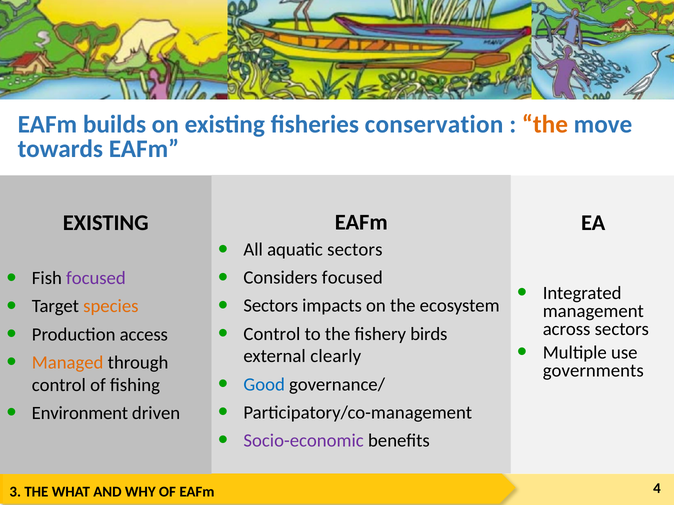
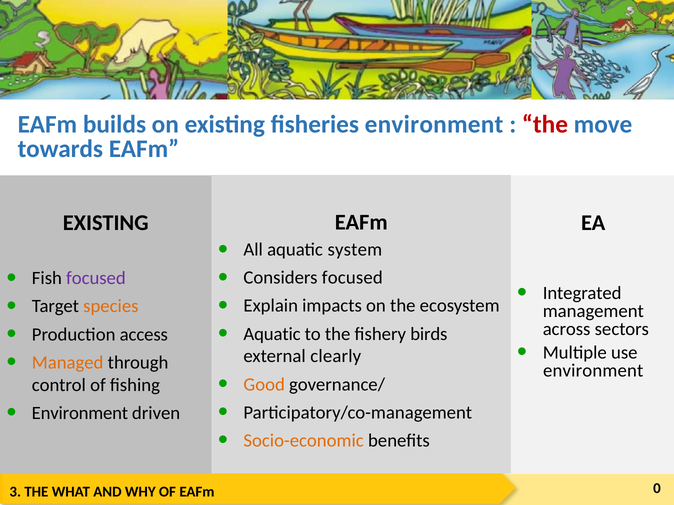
fisheries conservation: conservation -> environment (434, 124)
the colour: orange -> red (545, 124)
aquatic sectors: sectors -> system (355, 250)
Sectors: Sectors -> Explain (271, 306)
Control: Control -> Aquatic (272, 334)
governments: governments -> environment (593, 371)
Good colour: blue -> orange (264, 385)
Socio-economic colour: purple -> orange (304, 441)
4: 4 -> 0 (657, 489)
